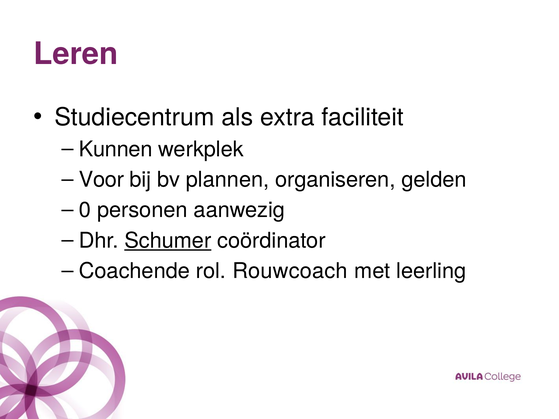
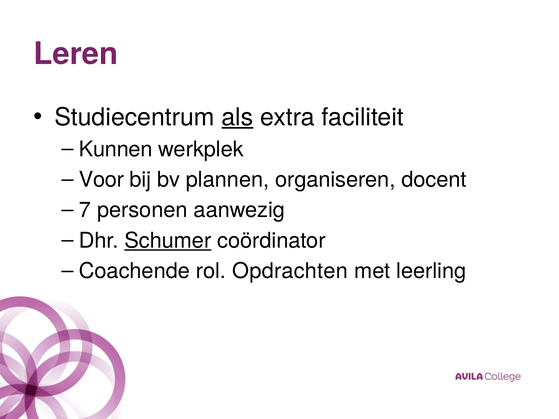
als underline: none -> present (237, 117)
gelden: gelden -> docent (434, 180)
0: 0 -> 7 (85, 210)
Rouwcoach: Rouwcoach -> Opdrachten (290, 271)
